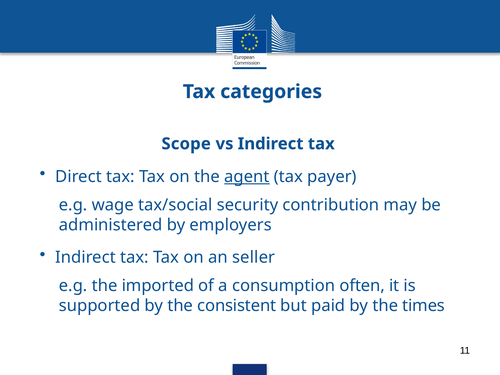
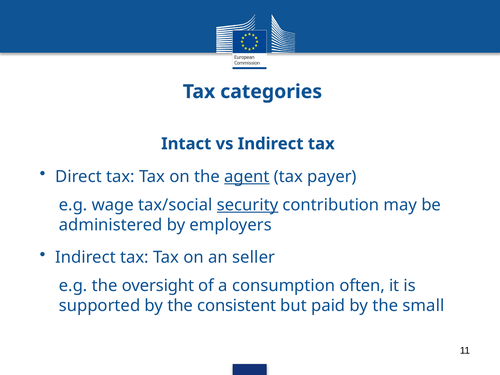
Scope: Scope -> Intact (186, 144)
security underline: none -> present (248, 205)
imported: imported -> oversight (158, 286)
times: times -> small (423, 306)
